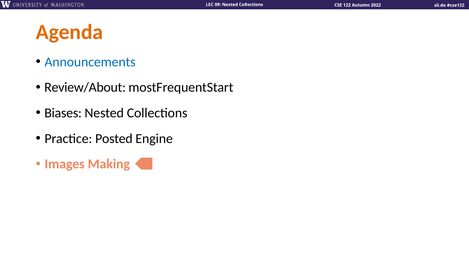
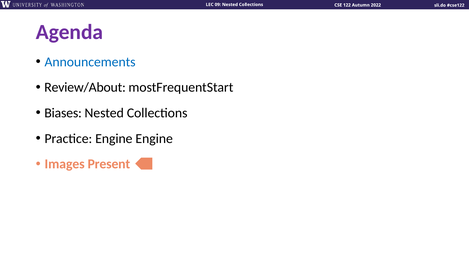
Agenda colour: orange -> purple (69, 32)
Practice Posted: Posted -> Engine (114, 138)
Making: Making -> Present (109, 164)
